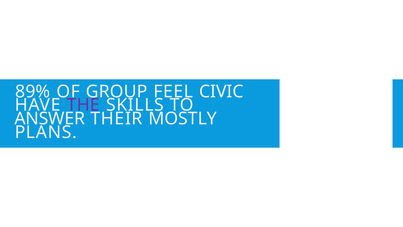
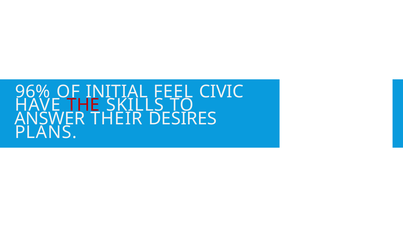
89%: 89% -> 96% (33, 91)
GROUP: GROUP -> INITIAL (117, 91)
THE colour: purple -> red (83, 105)
MOSTLY: MOSTLY -> DESIRES (183, 118)
